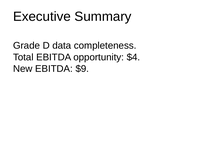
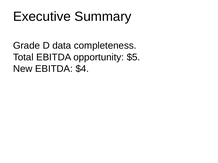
$4: $4 -> $5 (133, 57)
$9: $9 -> $4 (82, 69)
